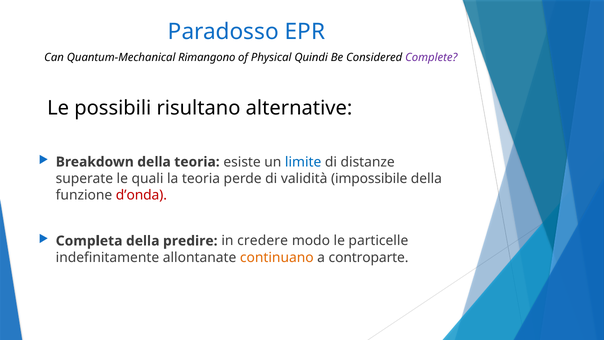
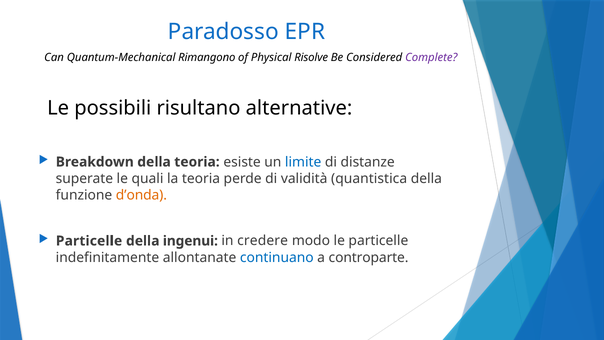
Quindi: Quindi -> Risolve (311, 58)
impossibile: impossibile -> quantistica (369, 178)
d’onda colour: red -> orange (141, 195)
Completa: Completa -> Particelle (89, 241)
predire: predire -> ingenui (190, 241)
continuano colour: orange -> blue (277, 257)
